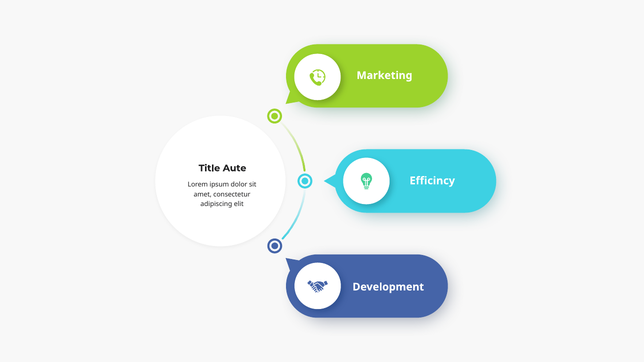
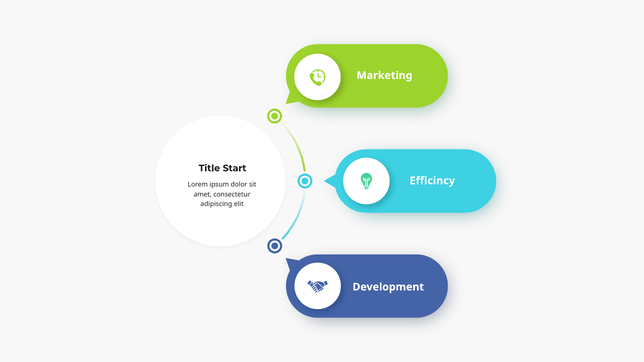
Aute: Aute -> Start (235, 168)
